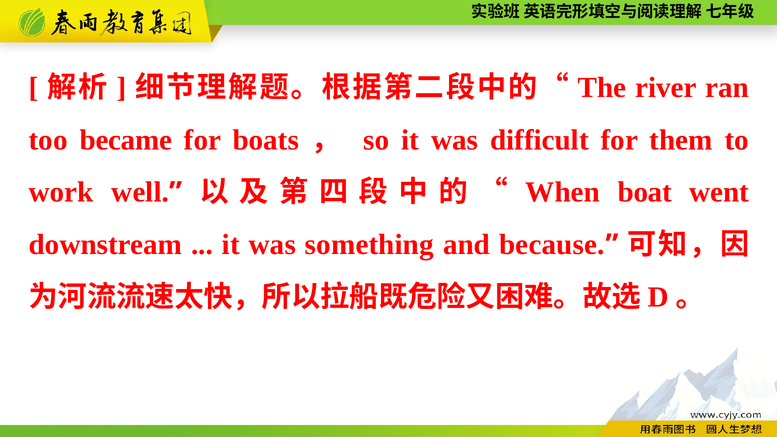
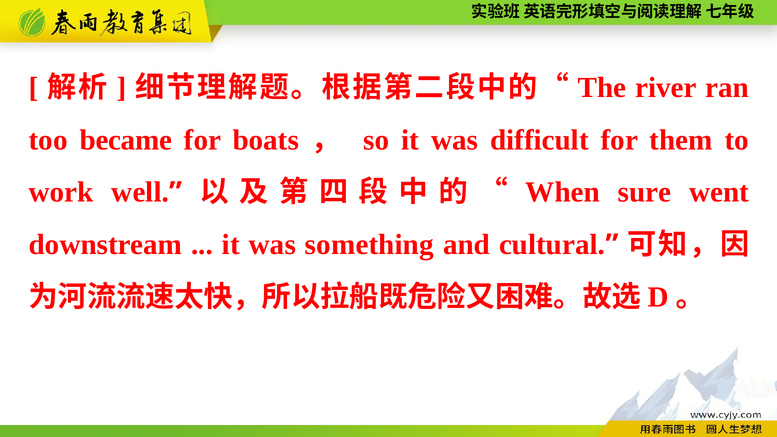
boat: boat -> sure (645, 192)
because: because -> cultural (552, 245)
